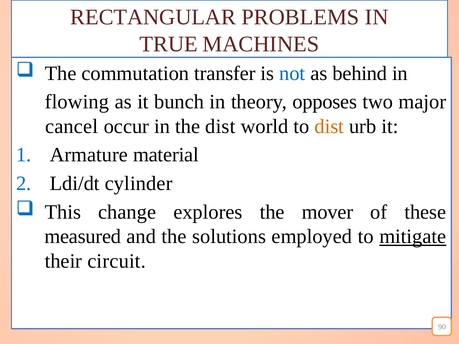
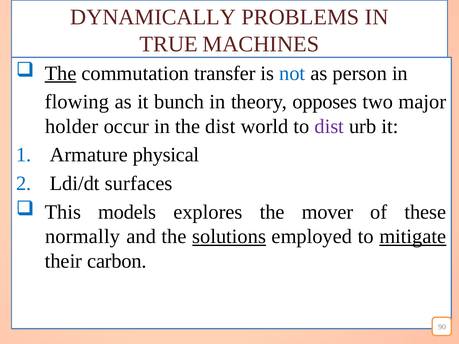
RECTANGULAR: RECTANGULAR -> DYNAMICALLY (153, 17)
The underline: none -> present (61, 73)
behind: behind -> person (360, 73)
cancel: cancel -> holder (72, 126)
dist colour: orange -> purple (329, 126)
material: material -> physical (166, 155)
cylinder: cylinder -> surfaces (139, 184)
change: change -> models (127, 212)
measured: measured -> normally (83, 237)
solutions underline: none -> present (229, 237)
circuit: circuit -> carbon (117, 261)
